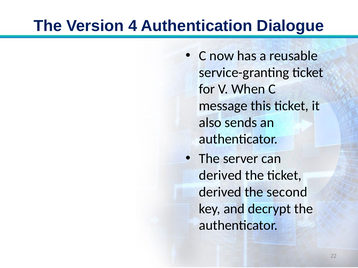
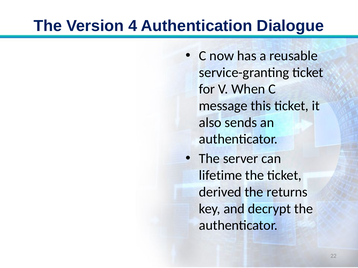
derived: derived -> lifetime (221, 176)
second: second -> returns (287, 192)
